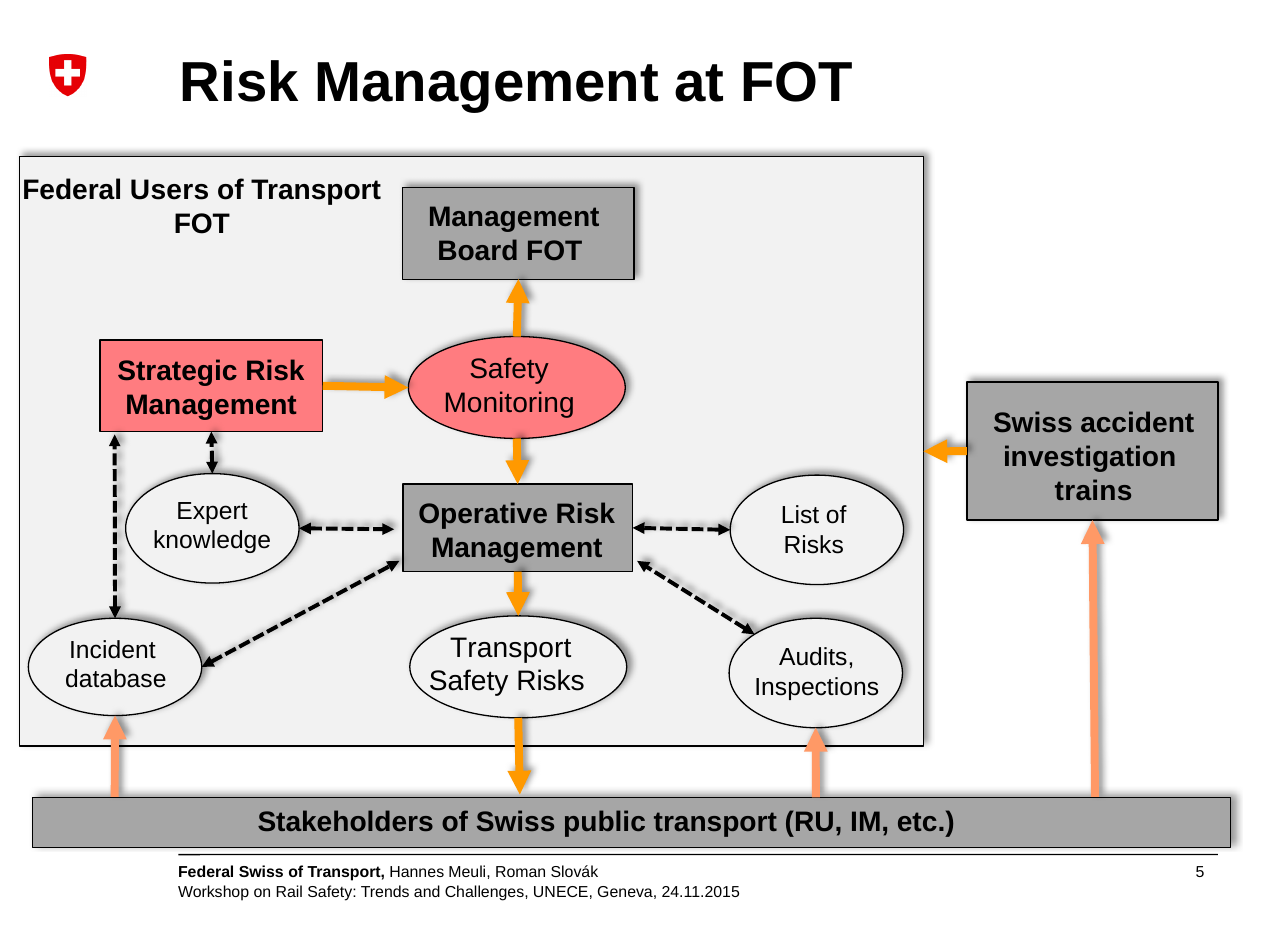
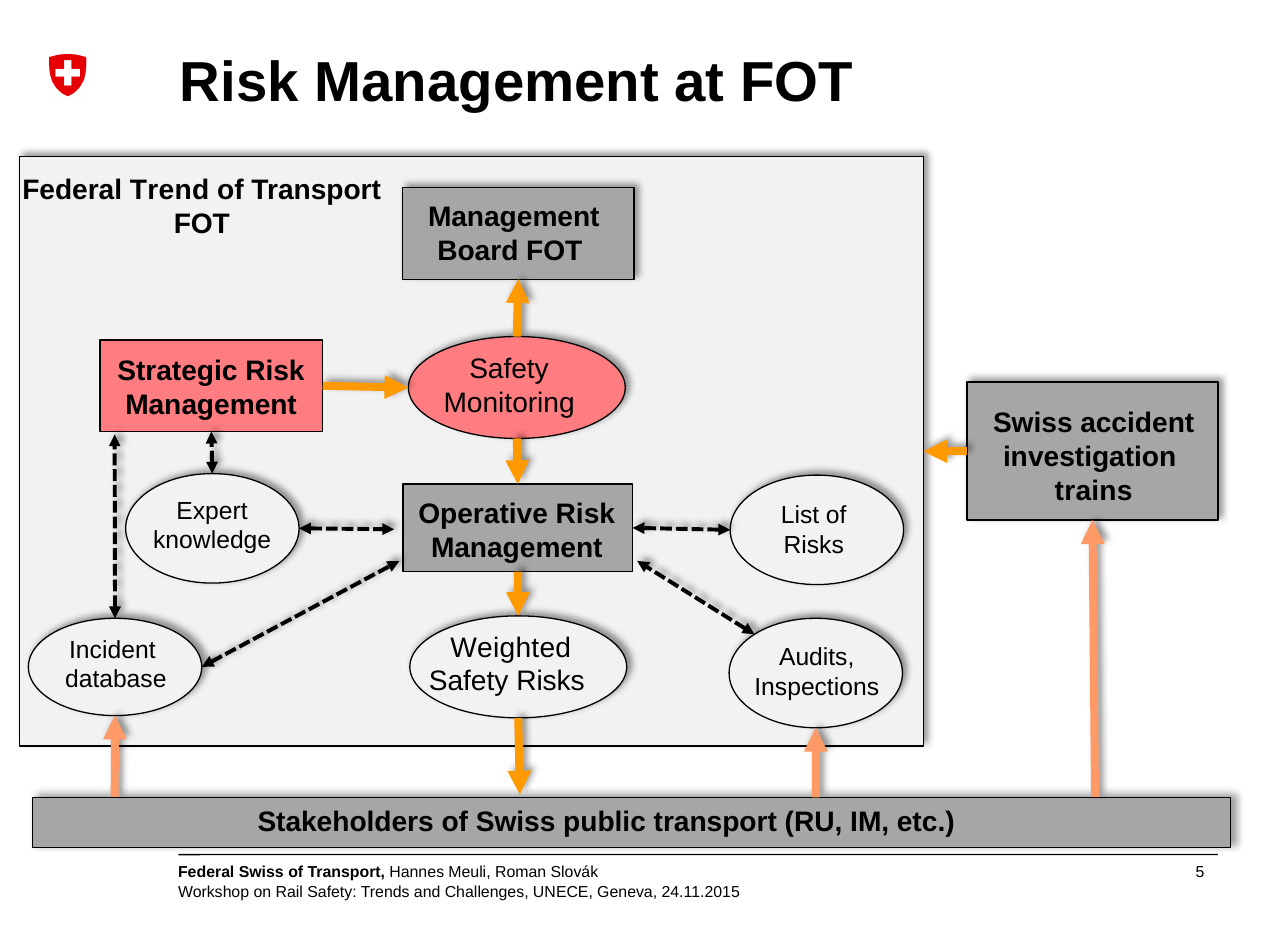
Users: Users -> Trend (170, 190)
Transport: Transport -> Weighted (511, 648)
